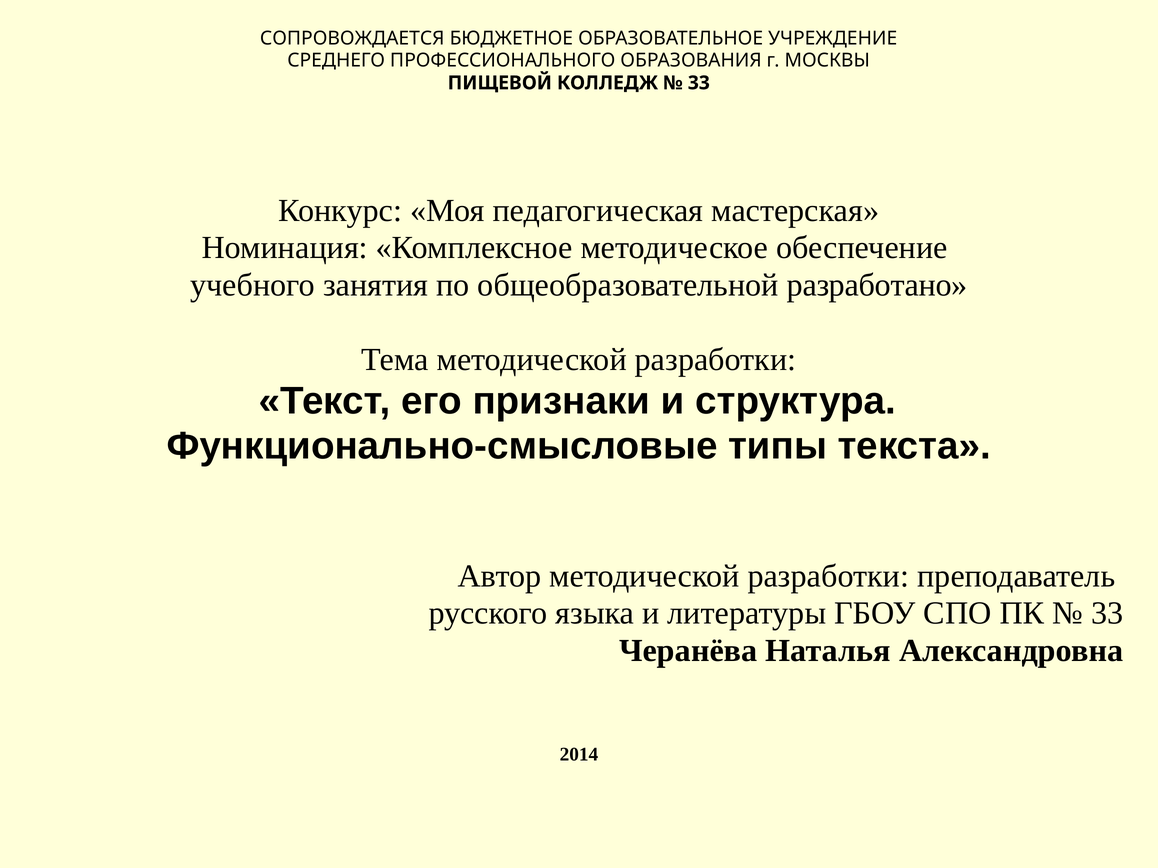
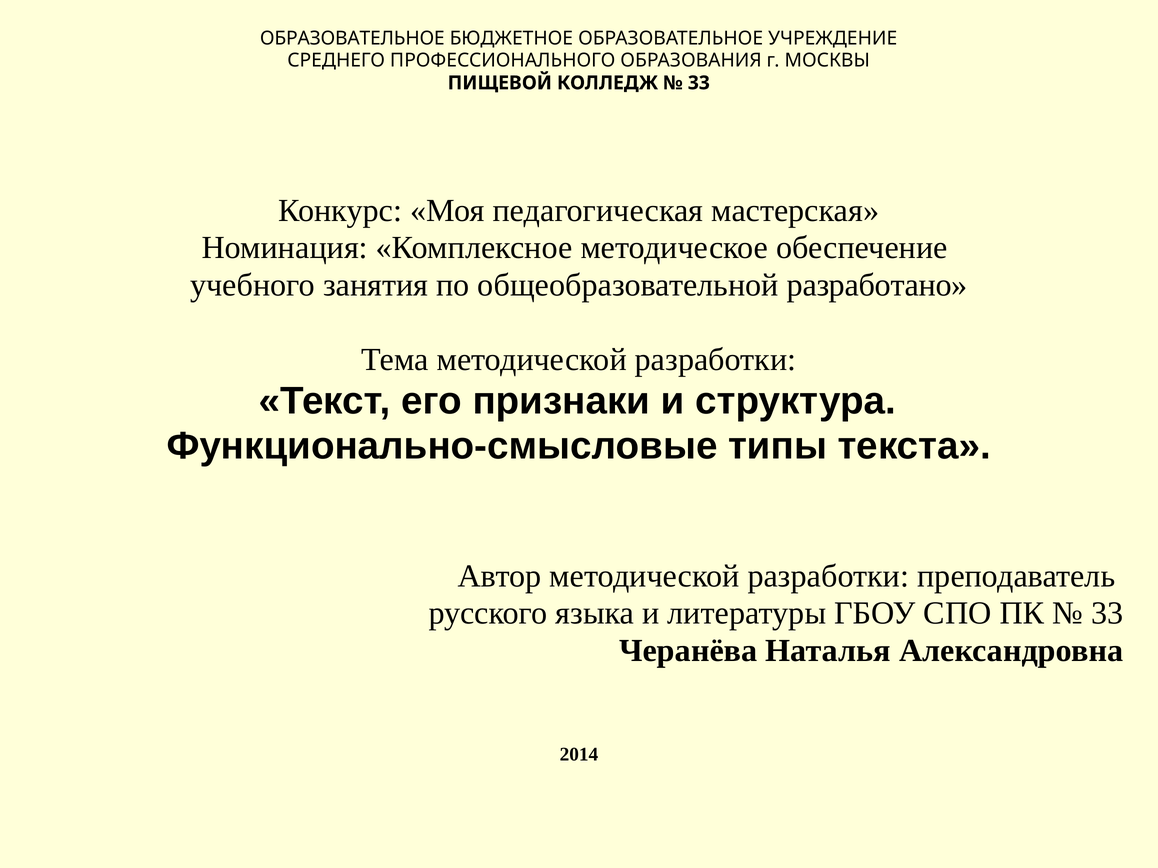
СОПРОВОЖДАЕТСЯ: СОПРОВОЖДАЕТСЯ -> ОБРАЗОВАТЕЛЬНОЕ (352, 38)
